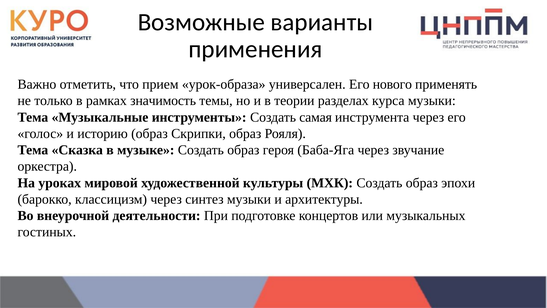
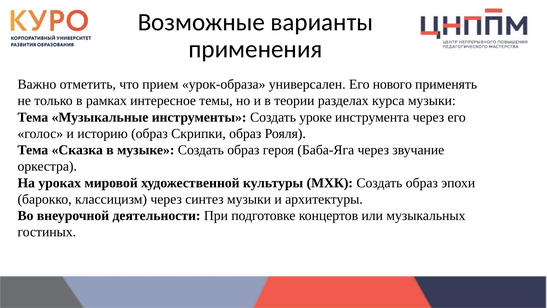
значимость: значимость -> интересное (163, 101)
самая: самая -> уроке (316, 117)
